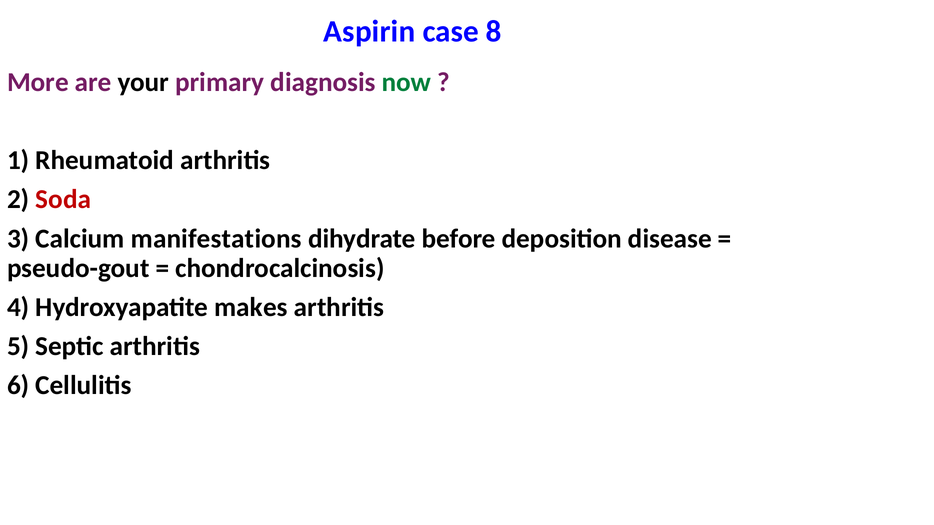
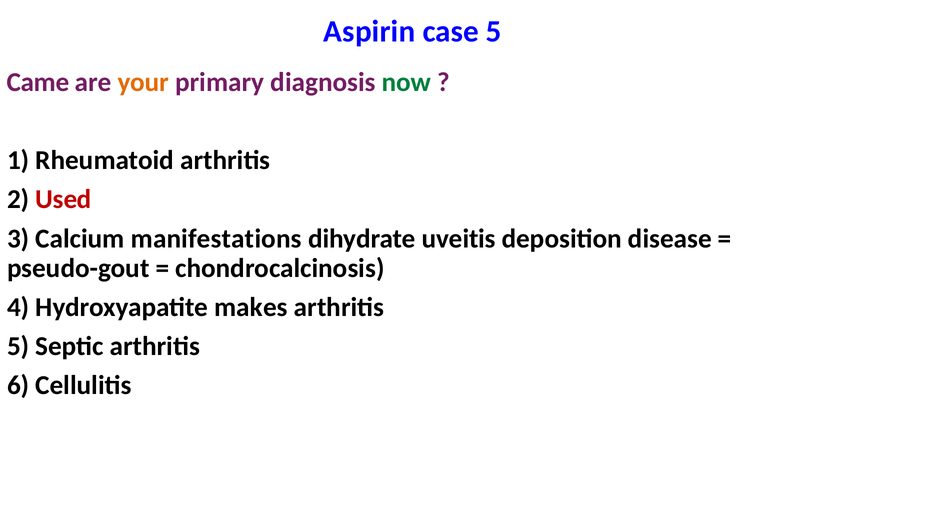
case 8: 8 -> 5 (494, 32)
More: More -> Came (38, 82)
your colour: black -> orange (143, 82)
Soda: Soda -> Used (63, 200)
before: before -> uveitis (459, 239)
